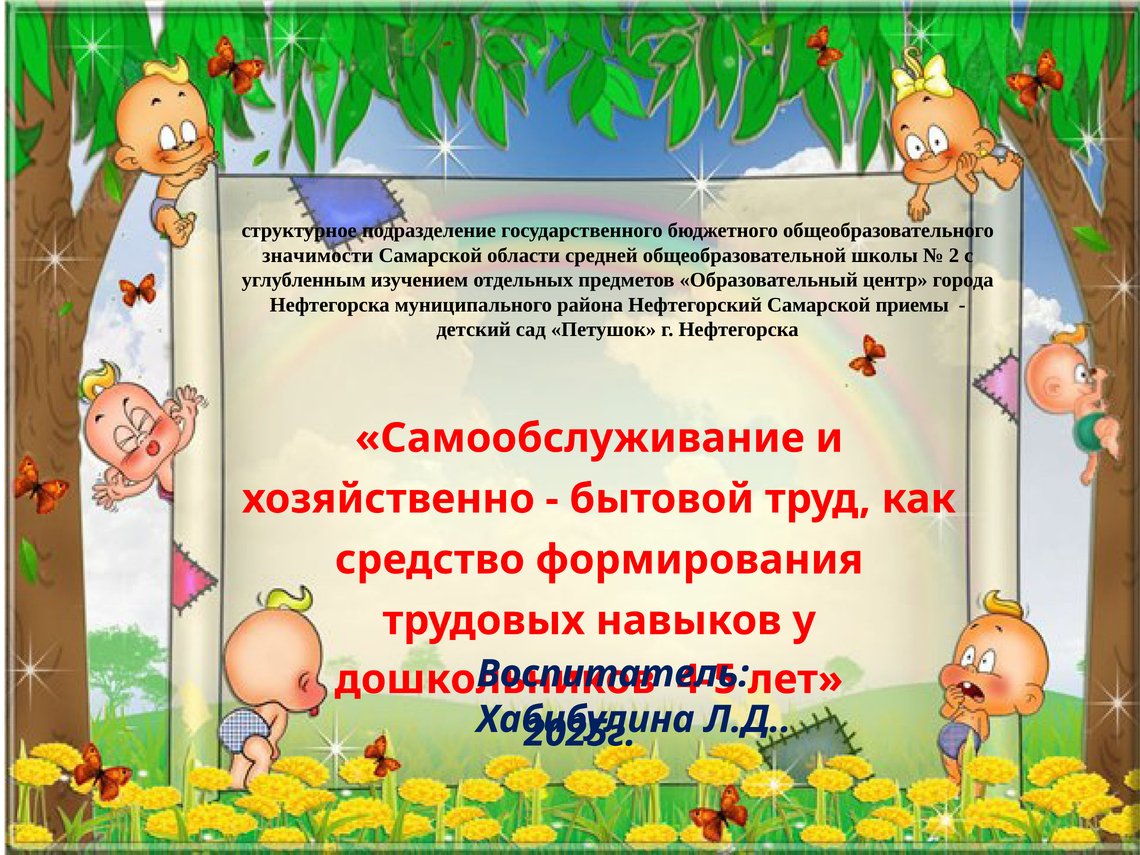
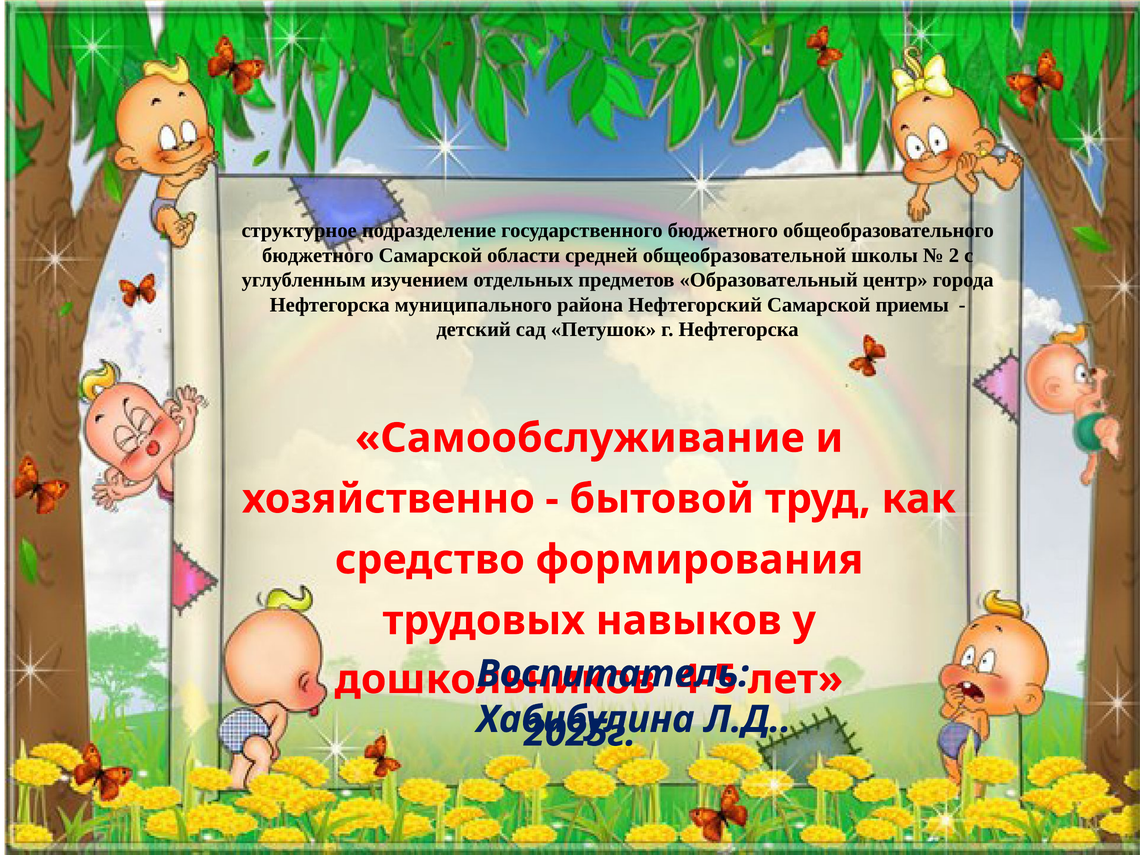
значимости: значимости -> бюджетного (318, 255)
